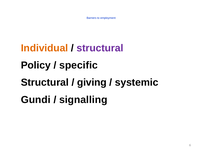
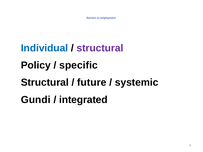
Individual colour: orange -> blue (44, 48)
giving: giving -> future (92, 83)
signalling: signalling -> integrated (83, 100)
